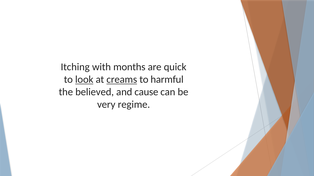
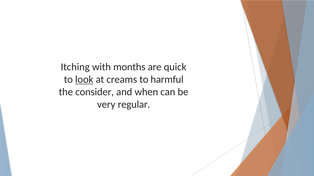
creams underline: present -> none (122, 80)
believed: believed -> consider (95, 92)
cause: cause -> when (146, 92)
regime: regime -> regular (134, 105)
